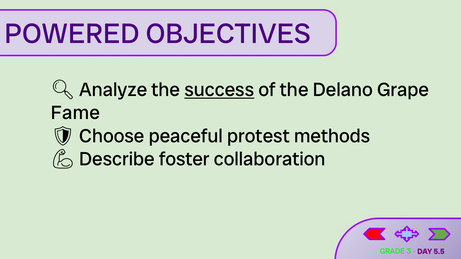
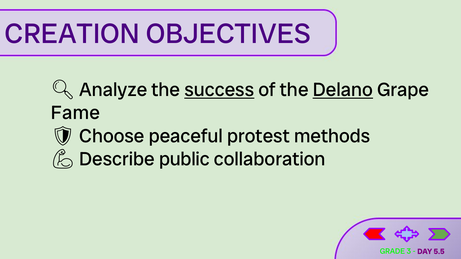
POWERED: POWERED -> CREATION (72, 34)
Delano underline: none -> present (343, 90)
foster: foster -> public (184, 159)
